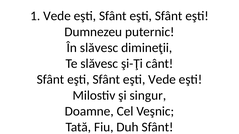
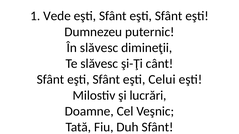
eşti Vede: Vede -> Celui (162, 80)
singur: singur -> lucrări (148, 96)
